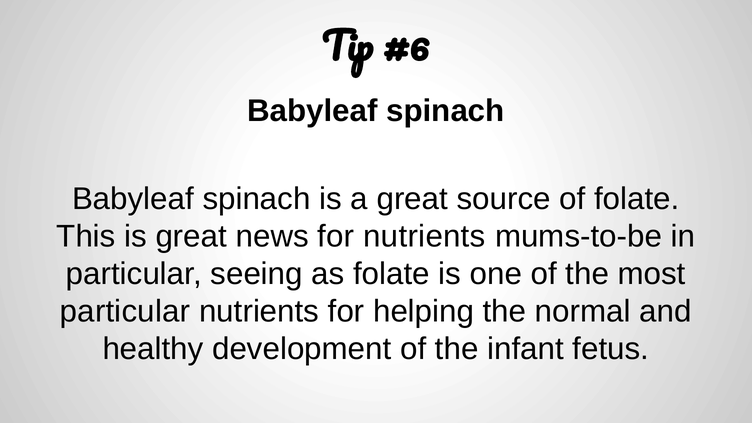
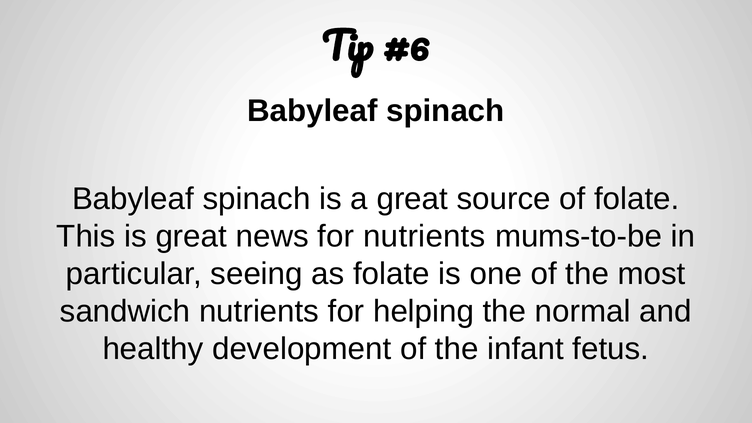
particular: particular -> sandwich (125, 311)
